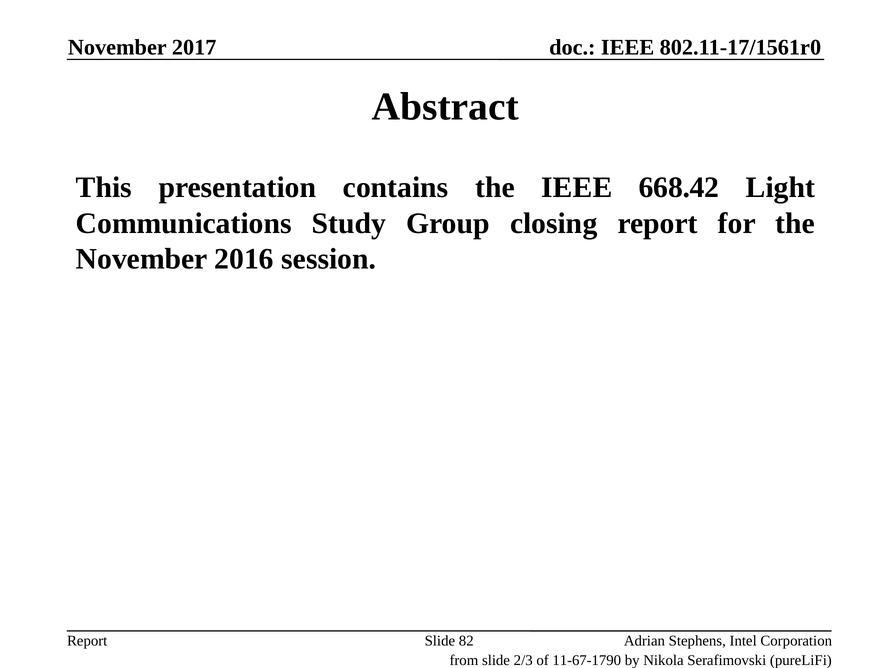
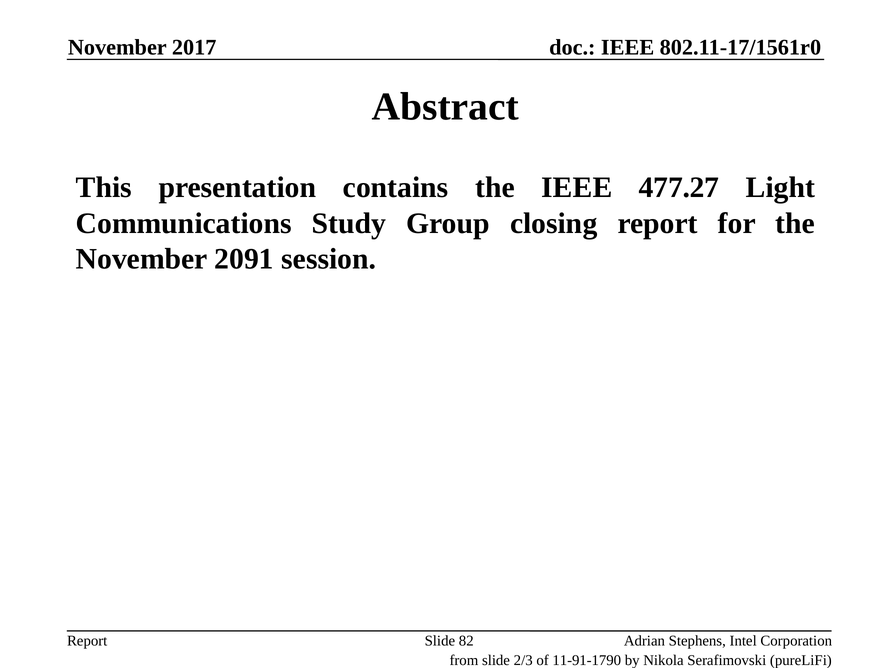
668.42: 668.42 -> 477.27 (679, 188)
2016: 2016 -> 2091 (244, 259)
11-67-1790: 11-67-1790 -> 11-91-1790 (587, 660)
